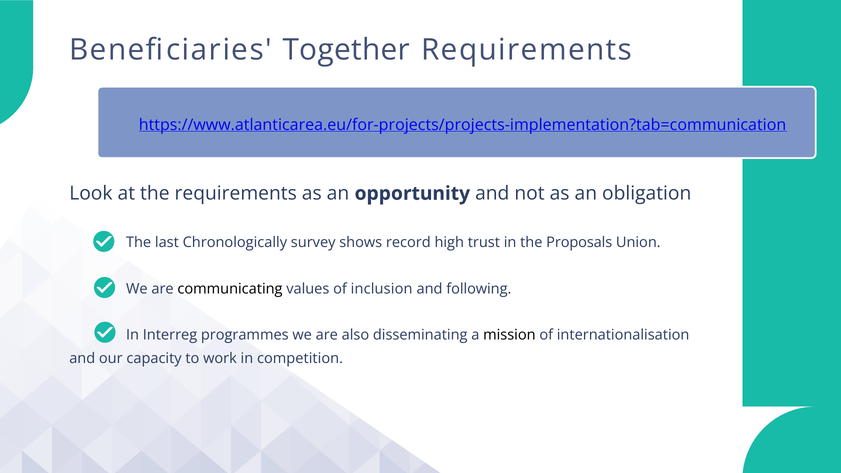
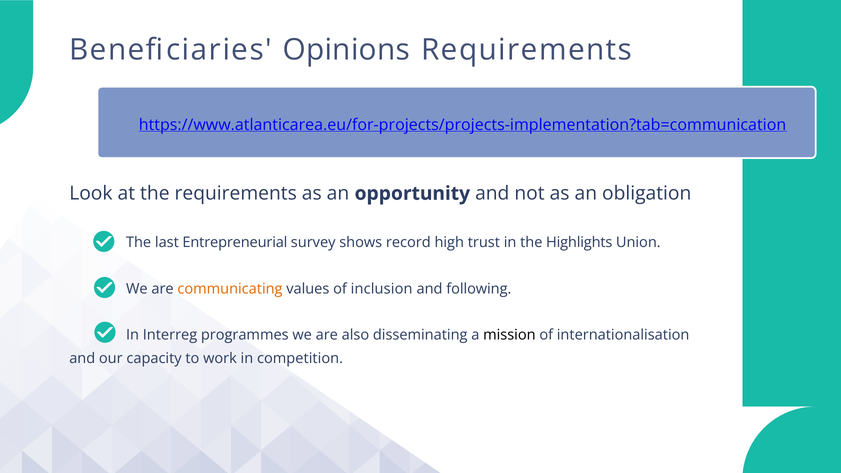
Together: Together -> Opinions (346, 50)
Chronologically: Chronologically -> Entrepreneurial (235, 242)
Proposals: Proposals -> Highlights (579, 242)
communicating colour: black -> orange (230, 289)
